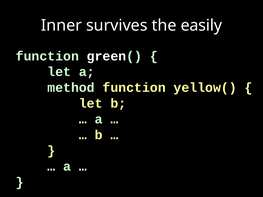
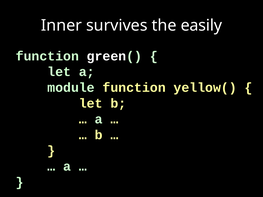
method: method -> module (71, 88)
